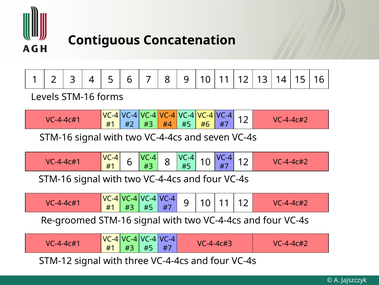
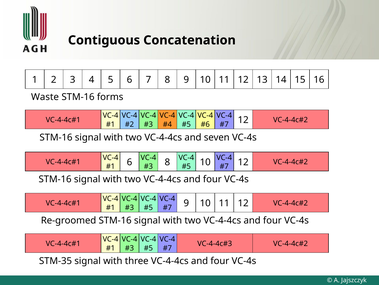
Levels: Levels -> Waste (45, 97)
STM-12: STM-12 -> STM-35 (55, 260)
